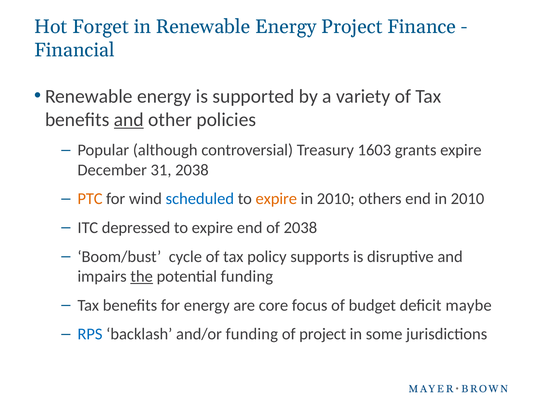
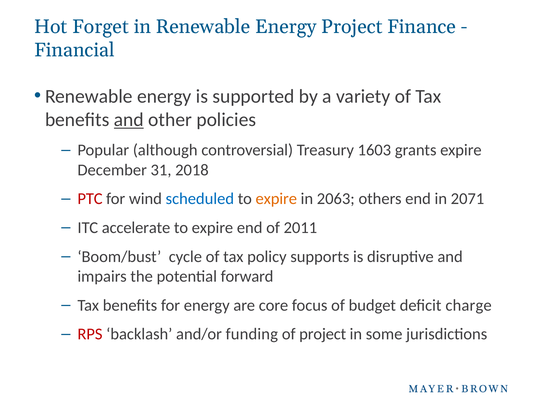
31 2038: 2038 -> 2018 (192, 170)
PTC colour: orange -> red (90, 199)
2010: 2010 -> 2063 (336, 199)
end in 2010: 2010 -> 2071 (467, 199)
depressed: depressed -> accelerate (136, 228)
of 2038: 2038 -> 2011 (300, 228)
the underline: present -> none (142, 277)
potential funding: funding -> forward (247, 277)
maybe: maybe -> charge (469, 306)
RPS colour: blue -> red (90, 335)
